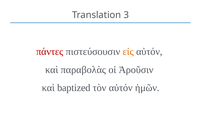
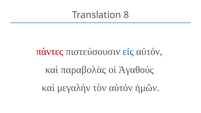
3: 3 -> 8 (126, 15)
εἰς colour: orange -> blue (128, 52)
Ἀροῦσιν: Ἀροῦσιν -> Ἀγαθούς (136, 70)
baptized: baptized -> μεγαλὴν (74, 88)
